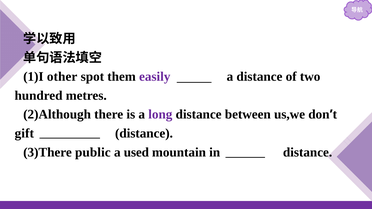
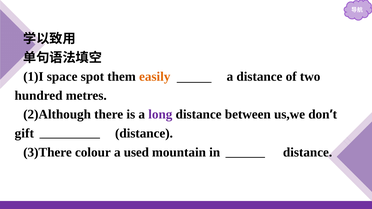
other: other -> space (62, 77)
easily colour: purple -> orange (155, 77)
public: public -> colour (93, 152)
